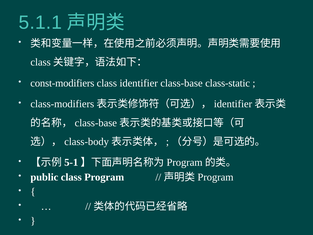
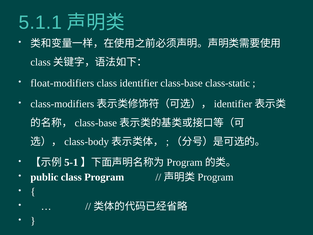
const-modifiers: const-modifiers -> float-modifiers (62, 83)
